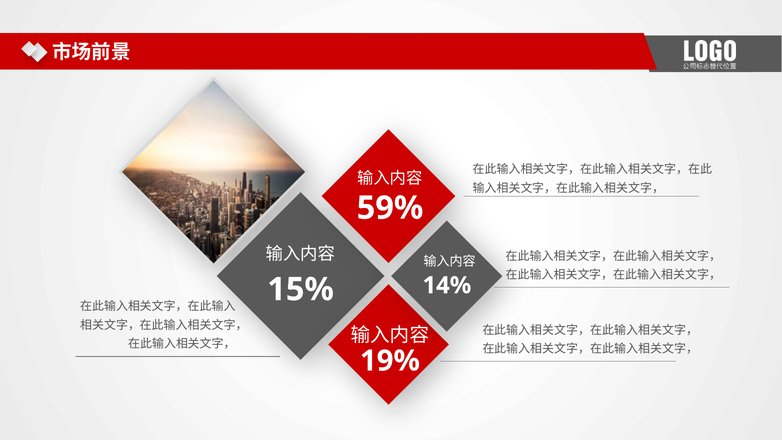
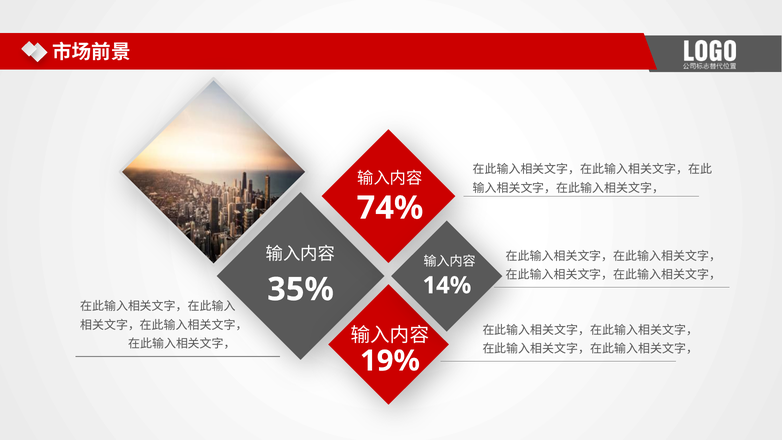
59%: 59% -> 74% (390, 208)
15%: 15% -> 35% (301, 289)
